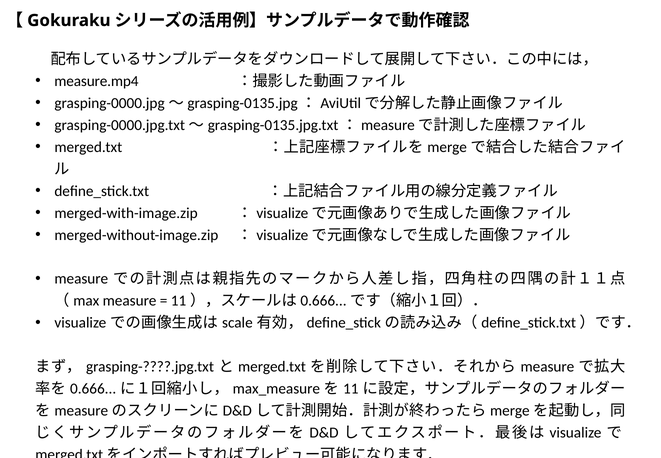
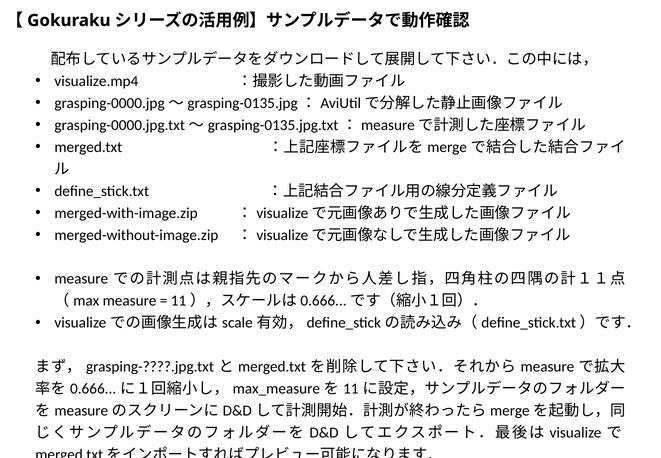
measure.mp4: measure.mp4 -> visualize.mp4 (96, 81)
